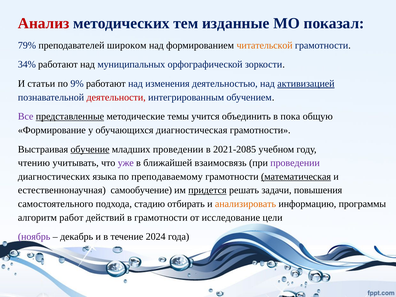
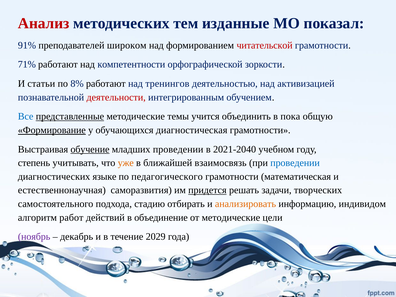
79%: 79% -> 91% (27, 45)
читательской colour: orange -> red (265, 45)
34%: 34% -> 71% (27, 64)
муниципальных: муниципальных -> компетентности (131, 64)
9%: 9% -> 8% (77, 84)
изменения: изменения -> тренингов (167, 84)
активизацией underline: present -> none (306, 84)
Все colour: purple -> blue (26, 116)
Формирование underline: none -> present (52, 130)
2021-2085: 2021-2085 -> 2021-2040 (235, 149)
чтению: чтению -> степень (34, 163)
уже colour: purple -> orange (126, 163)
проведении colour: purple -> blue (295, 163)
языка: языка -> языке (104, 177)
преподаваемому: преподаваемому -> педагогического (167, 177)
математическая underline: present -> none (296, 177)
самообучение: самообучение -> саморазвития (141, 190)
повышения: повышения -> творческих (318, 190)
программы: программы -> индивидом (362, 204)
в грамотности: грамотности -> объединение (161, 218)
от исследование: исследование -> методические (231, 218)
2024: 2024 -> 2029 (156, 237)
